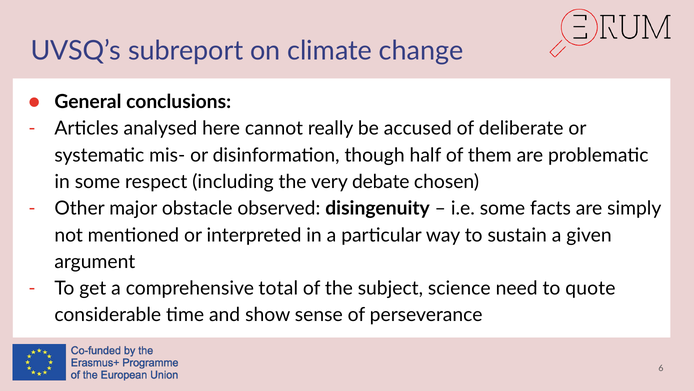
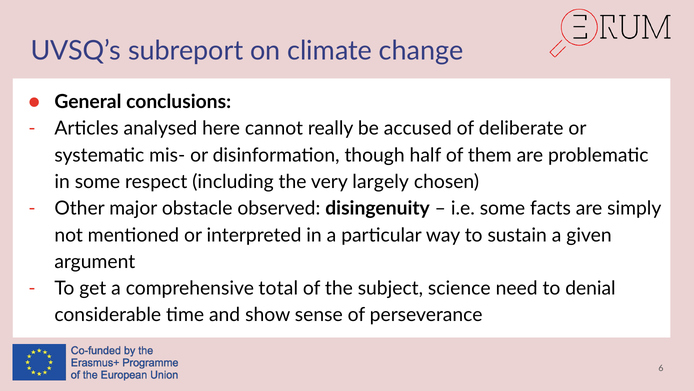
debate: debate -> largely (381, 182)
quote: quote -> denial (591, 288)
